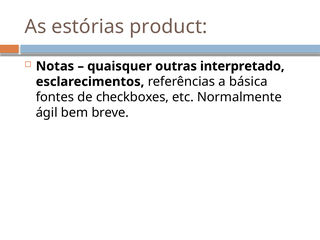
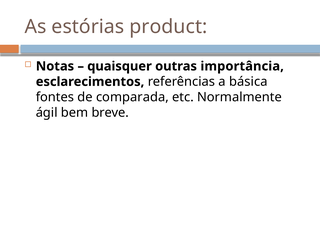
interpretado: interpretado -> importância (242, 66)
checkboxes: checkboxes -> comparada (132, 97)
